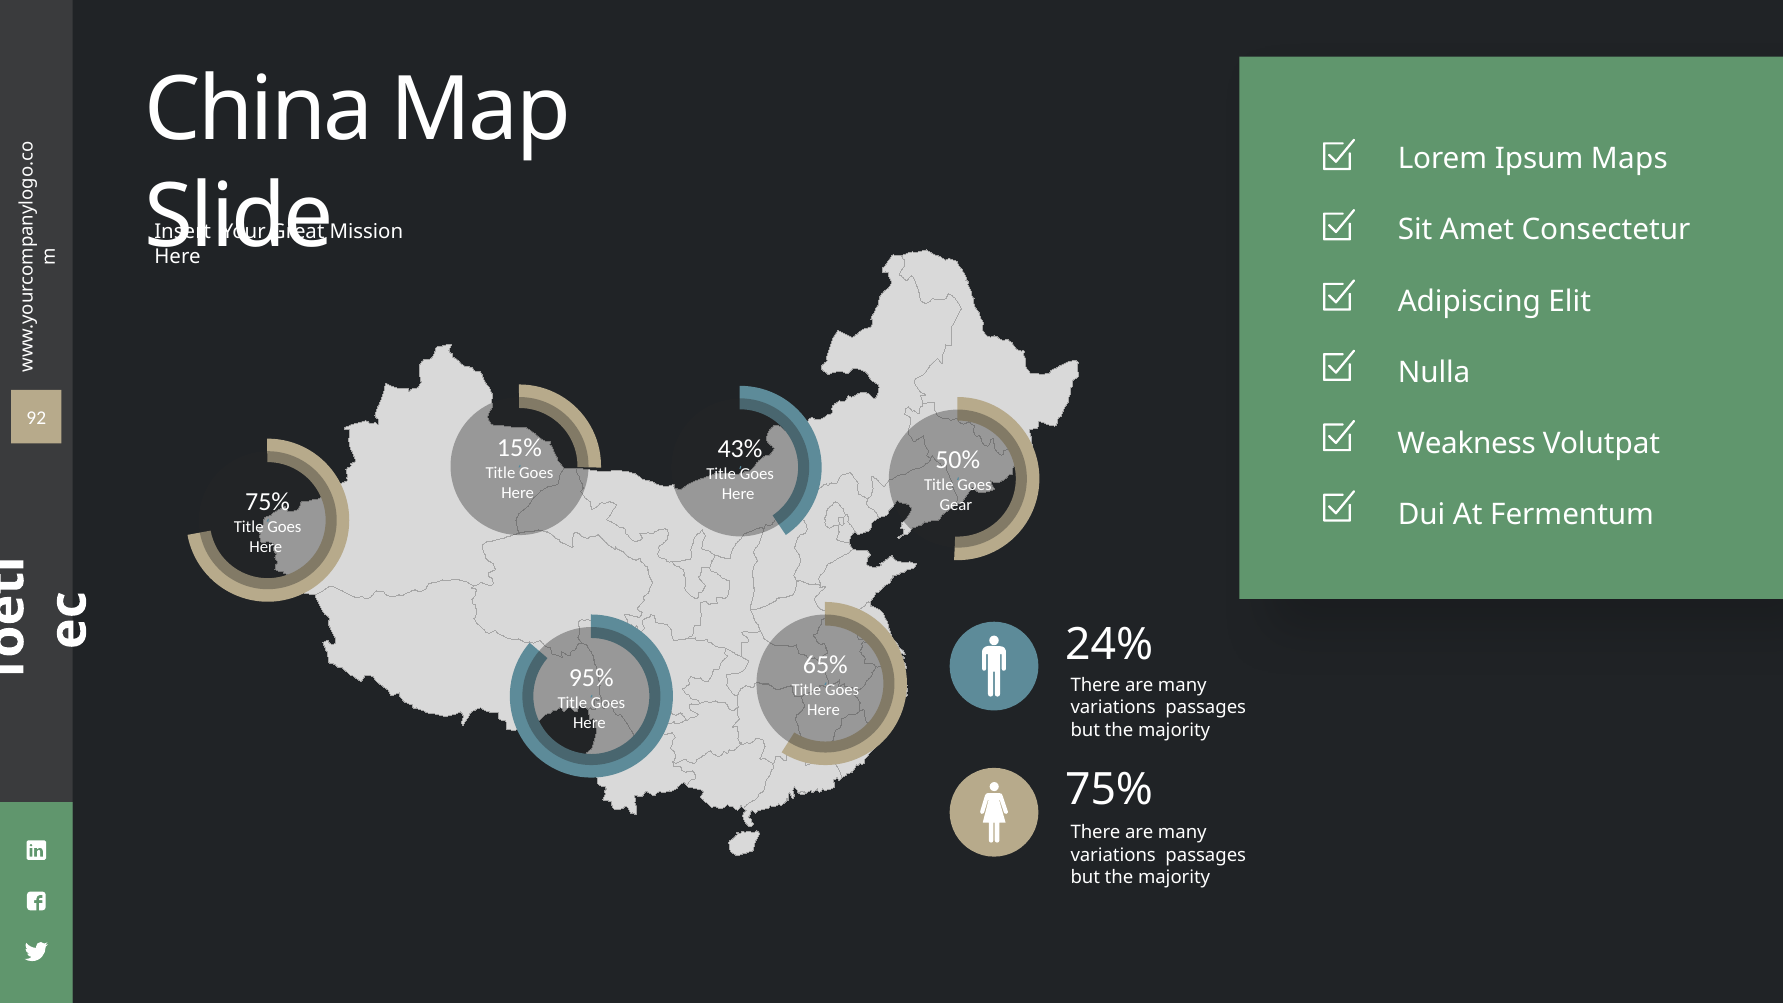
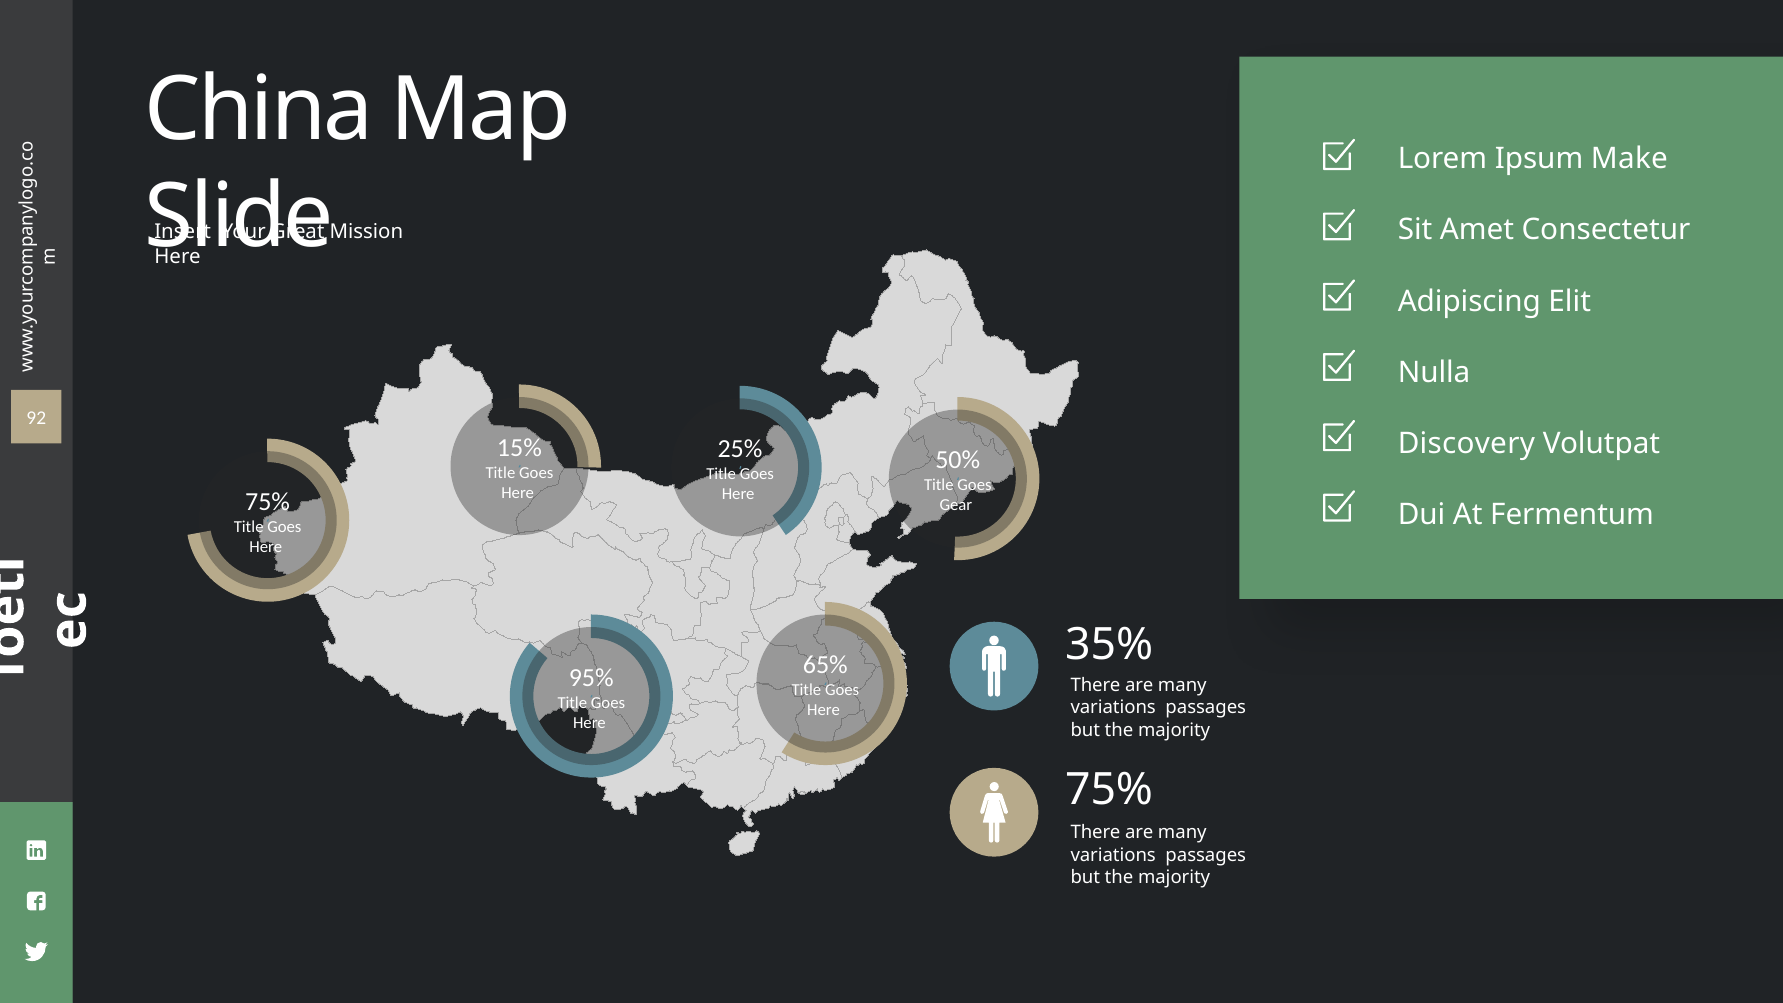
Maps: Maps -> Make (1629, 159)
Weakness: Weakness -> Discovery (1466, 444)
43%: 43% -> 25% (740, 449)
24%: 24% -> 35% (1109, 645)
